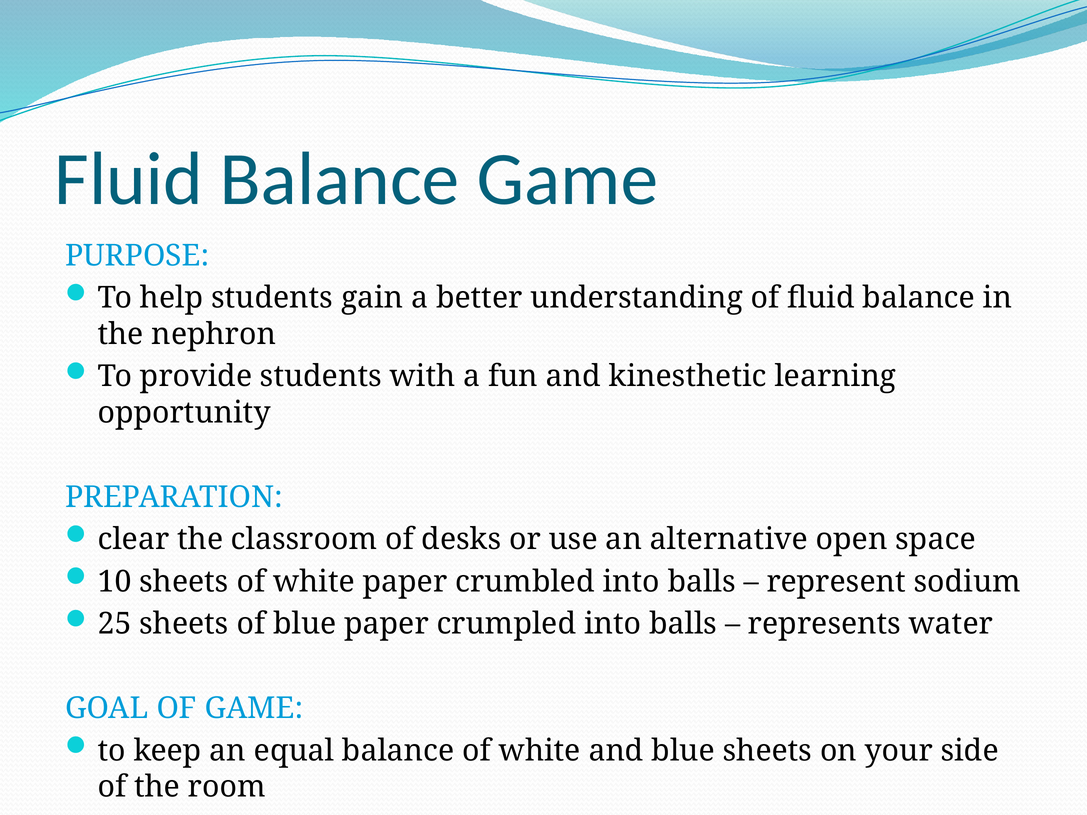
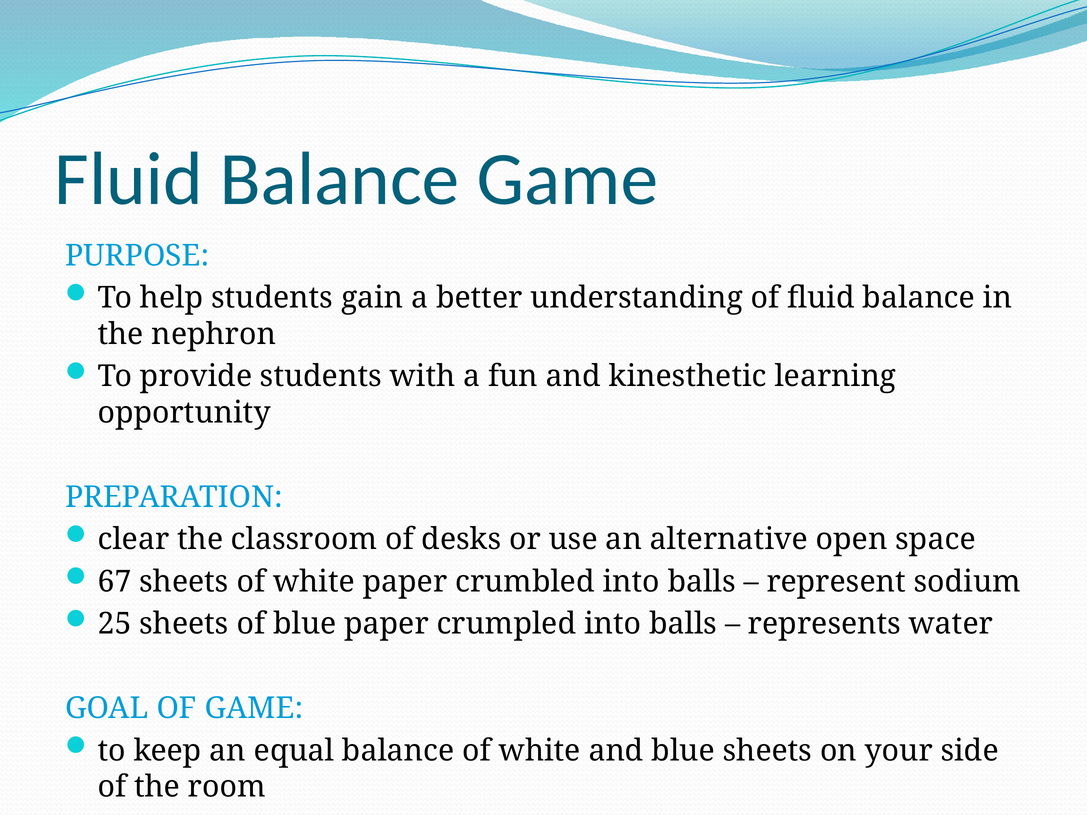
10: 10 -> 67 (115, 582)
